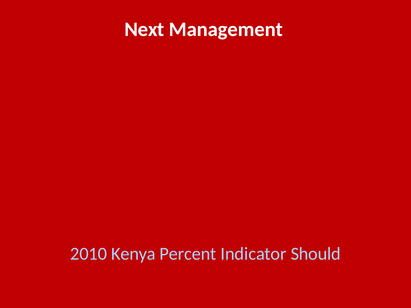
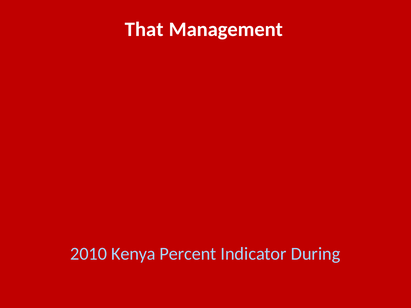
Next: Next -> That (144, 29)
Should: Should -> During (316, 254)
